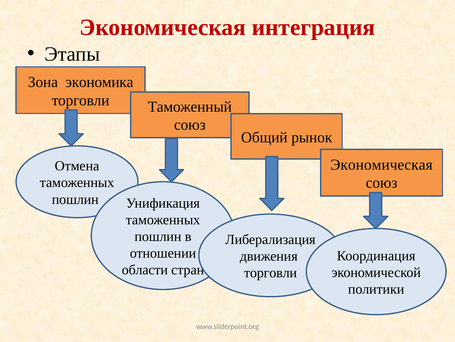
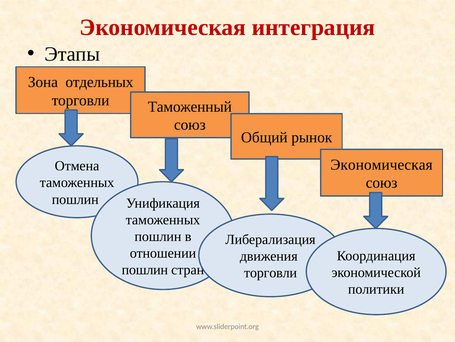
экономика: экономика -> отдельных (99, 82)
области: области -> пошлин (145, 269)
